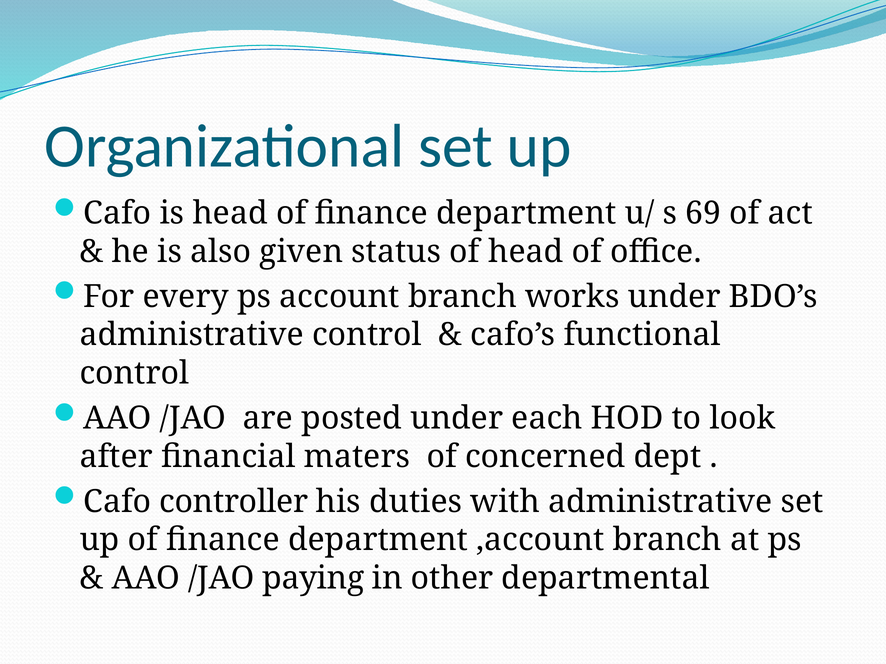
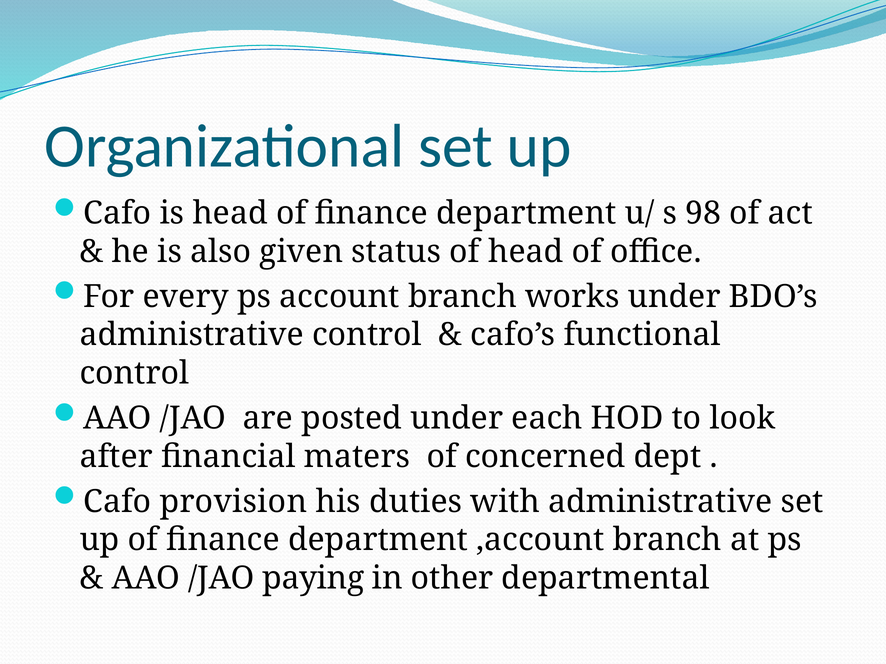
69: 69 -> 98 (703, 213)
controller: controller -> provision (233, 502)
